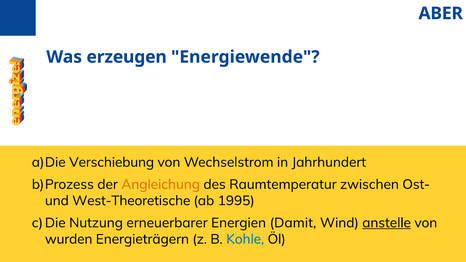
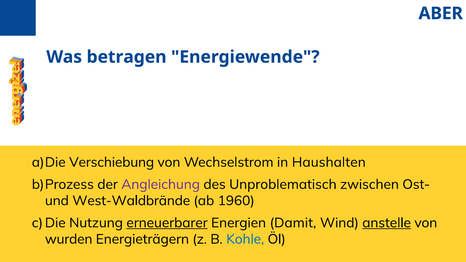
erzeugen: erzeugen -> betragen (127, 57)
Jahrhundert: Jahrhundert -> Haushalten (329, 162)
Angleichung colour: orange -> purple (161, 184)
Raumtemperatur: Raumtemperatur -> Unproblematisch (283, 184)
West-Theoretische: West-Theoretische -> West-Waldbrände (131, 201)
1995: 1995 -> 1960 (236, 201)
erneuerbarer underline: none -> present (167, 223)
